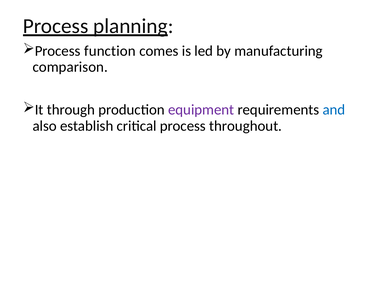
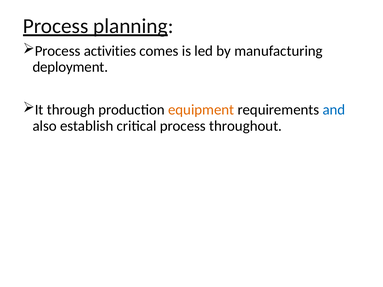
function: function -> activities (110, 51)
comparison: comparison -> deployment (70, 67)
equipment colour: purple -> orange (201, 110)
